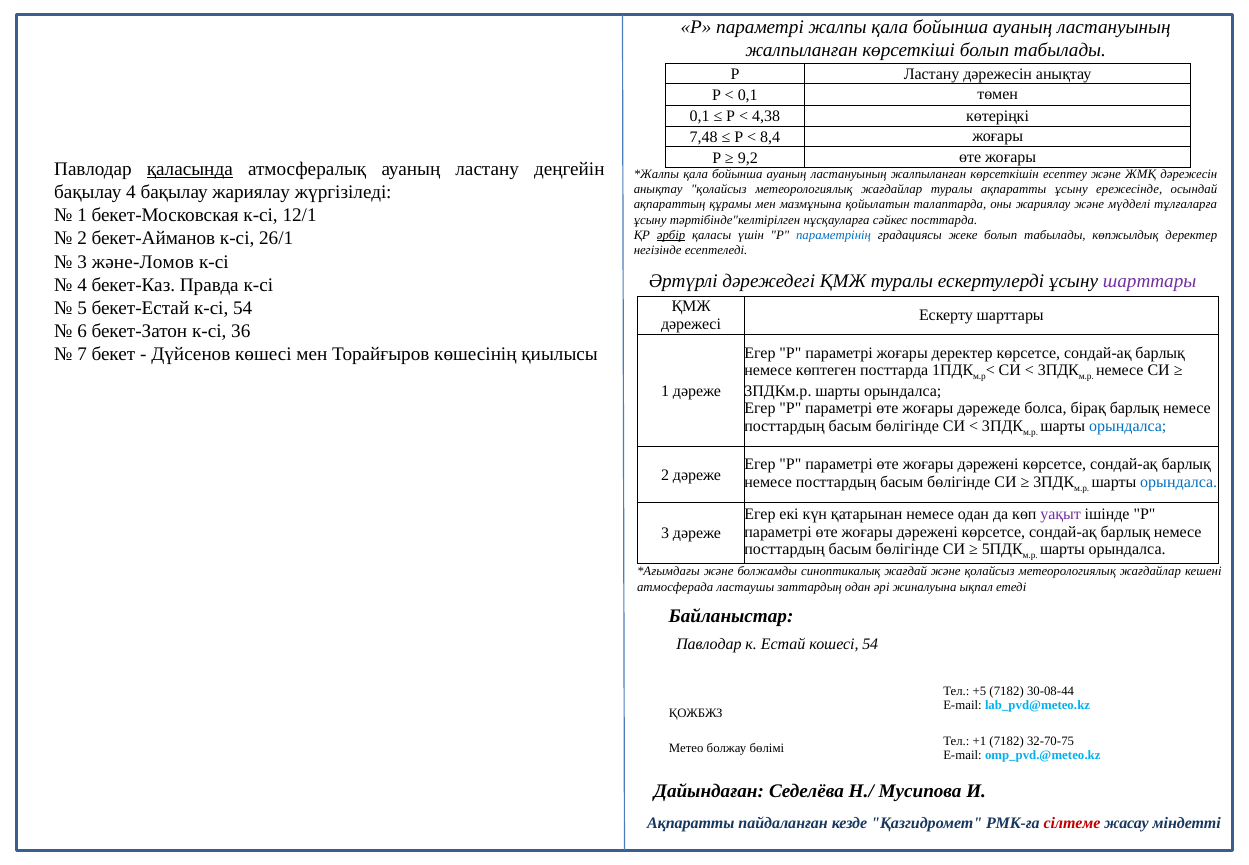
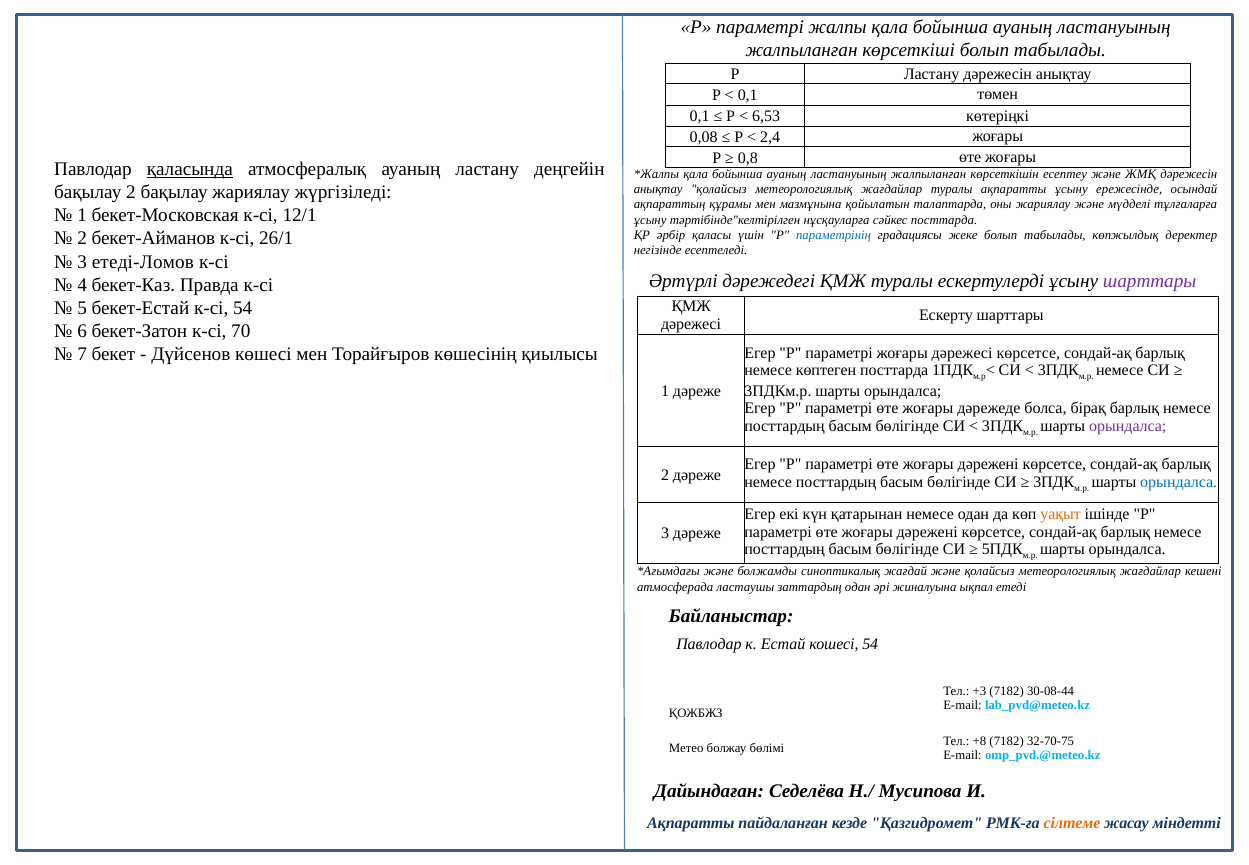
4,38: 4,38 -> 6,53 (766, 116)
7,48: 7,48 -> 0,08 (704, 137)
8,4: 8,4 -> 2,4 (770, 137)
9,2: 9,2 -> 0,8 (748, 158)
бақылау 4: 4 -> 2 (131, 192)
әрбір underline: present -> none (671, 235)
және-Ломов: және-Ломов -> етеді-Ломов (143, 262)
36: 36 -> 70 (241, 331)
жоғары деректер: деректер -> дәрежесі (962, 353)
орындалса colour: blue -> purple (1128, 426)
уақыт colour: purple -> orange (1061, 514)
+5: +5 -> +3 (979, 691)
+1: +1 -> +8 (979, 741)
сілтеме colour: red -> orange (1072, 823)
